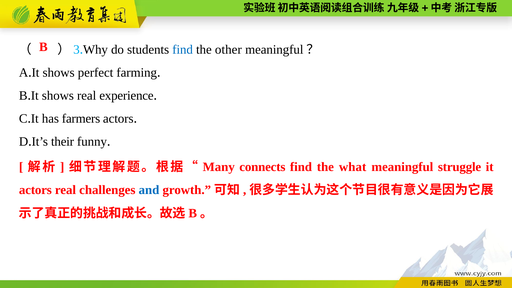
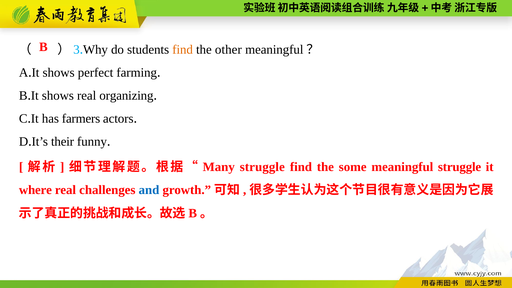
find colour: blue -> orange (183, 50)
experience: experience -> organizing (126, 96)
connects: connects -> struggle (262, 167)
what: what -> some (353, 167)
actors: actors -> where (35, 190)
